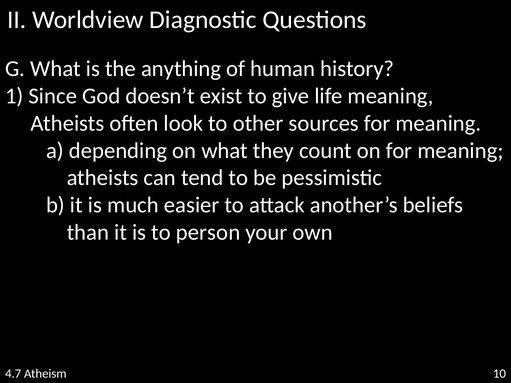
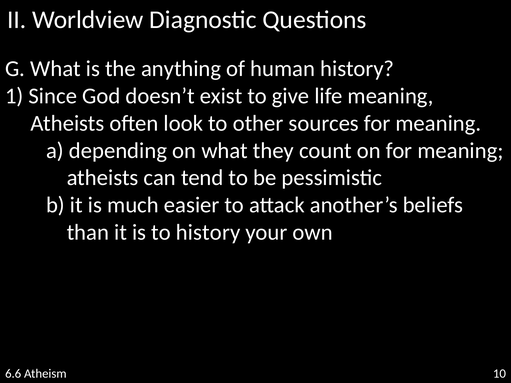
to person: person -> history (208, 232)
4.7: 4.7 -> 6.6 (13, 374)
